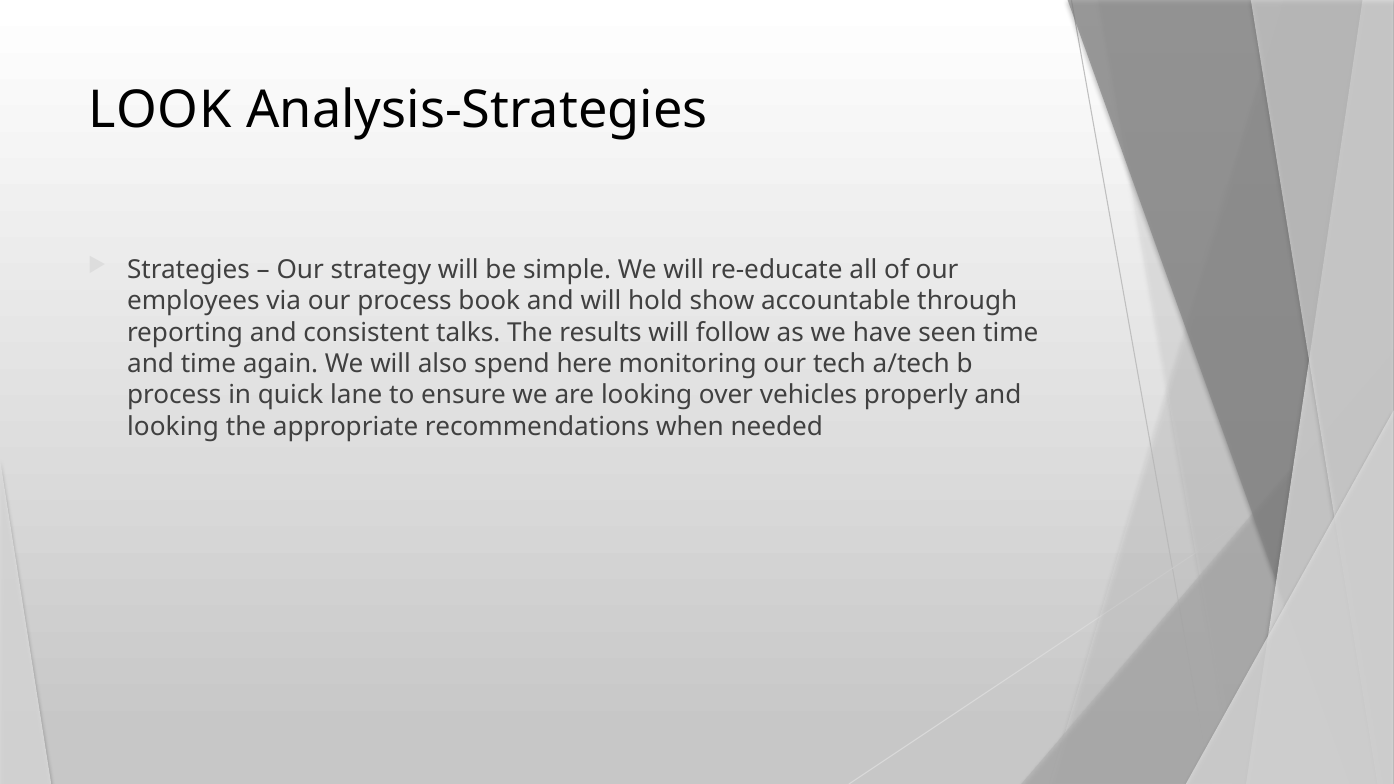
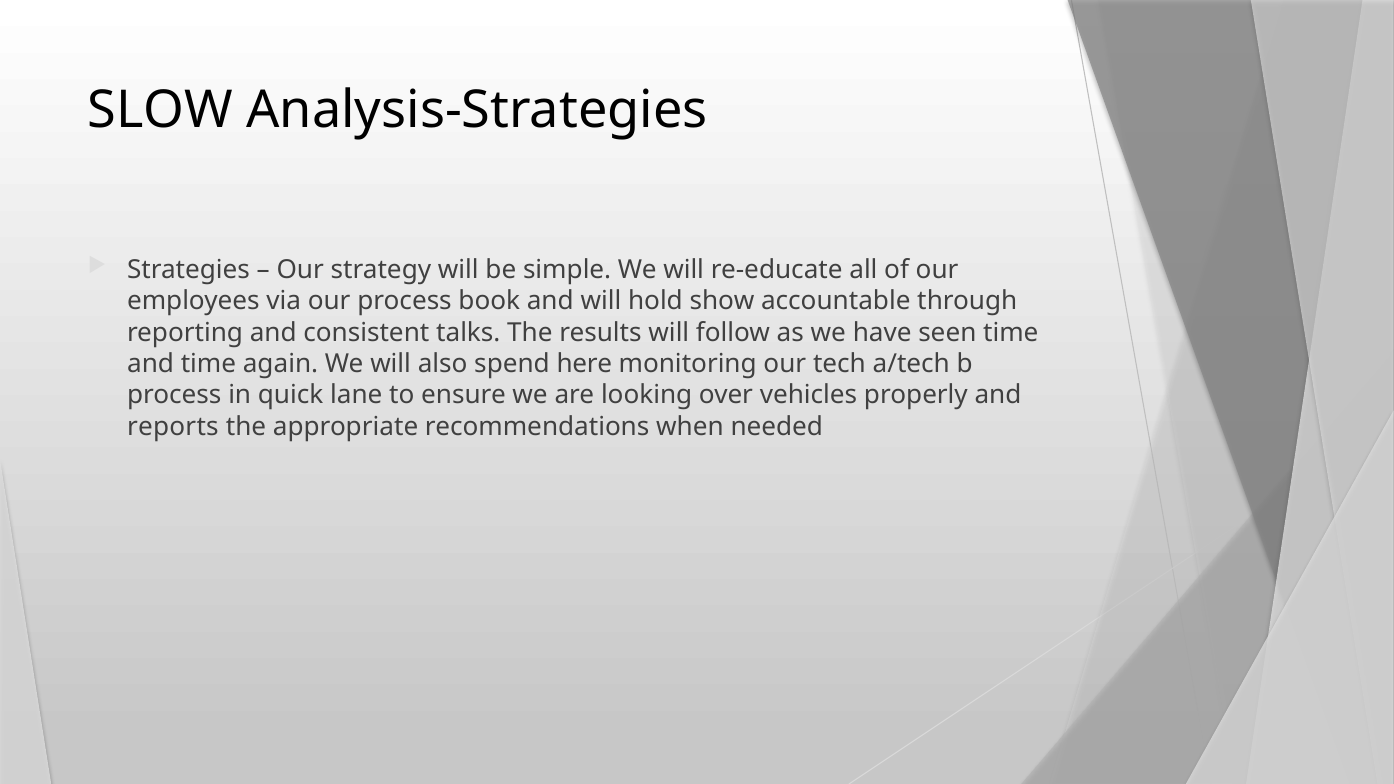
LOOK: LOOK -> SLOW (160, 110)
looking: looking -> reports (173, 427)
